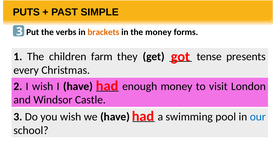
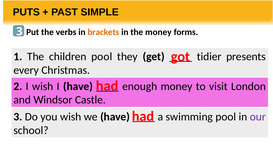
children farm: farm -> pool (102, 57)
tense: tense -> tidier (209, 57)
our colour: blue -> purple (258, 117)
